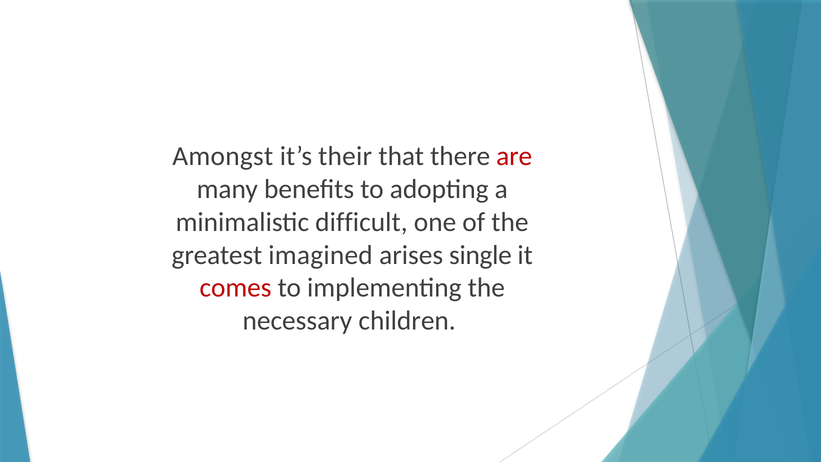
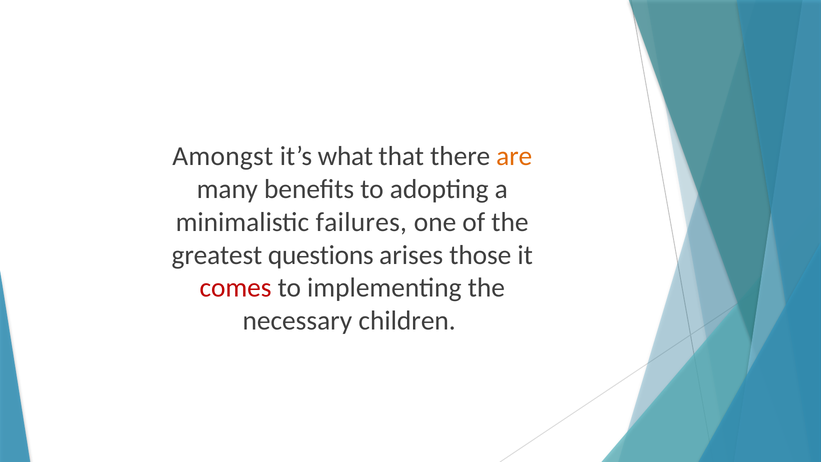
their: their -> what (345, 156)
are colour: red -> orange (514, 156)
difficult: difficult -> failures (361, 222)
imagined: imagined -> questions (321, 255)
single: single -> those (480, 255)
